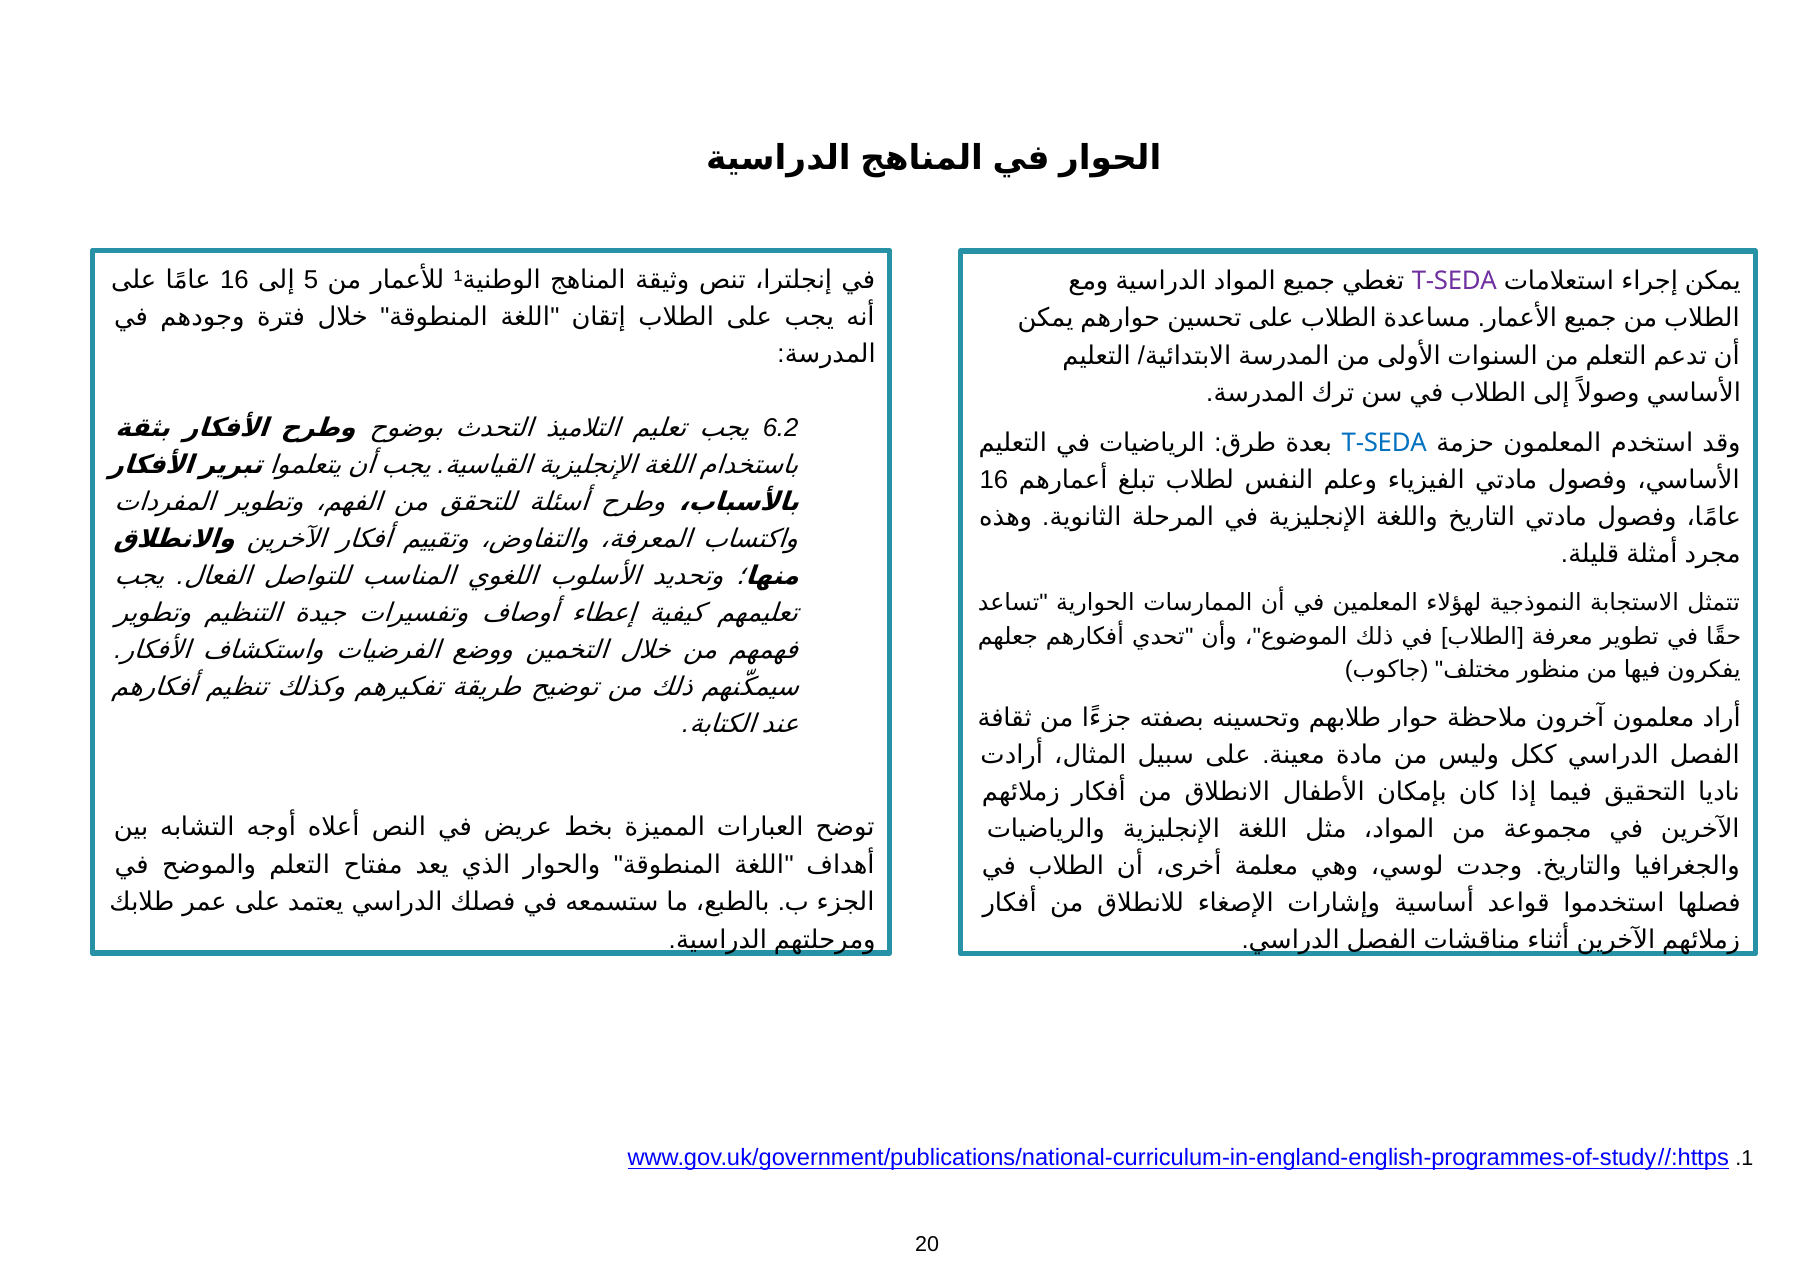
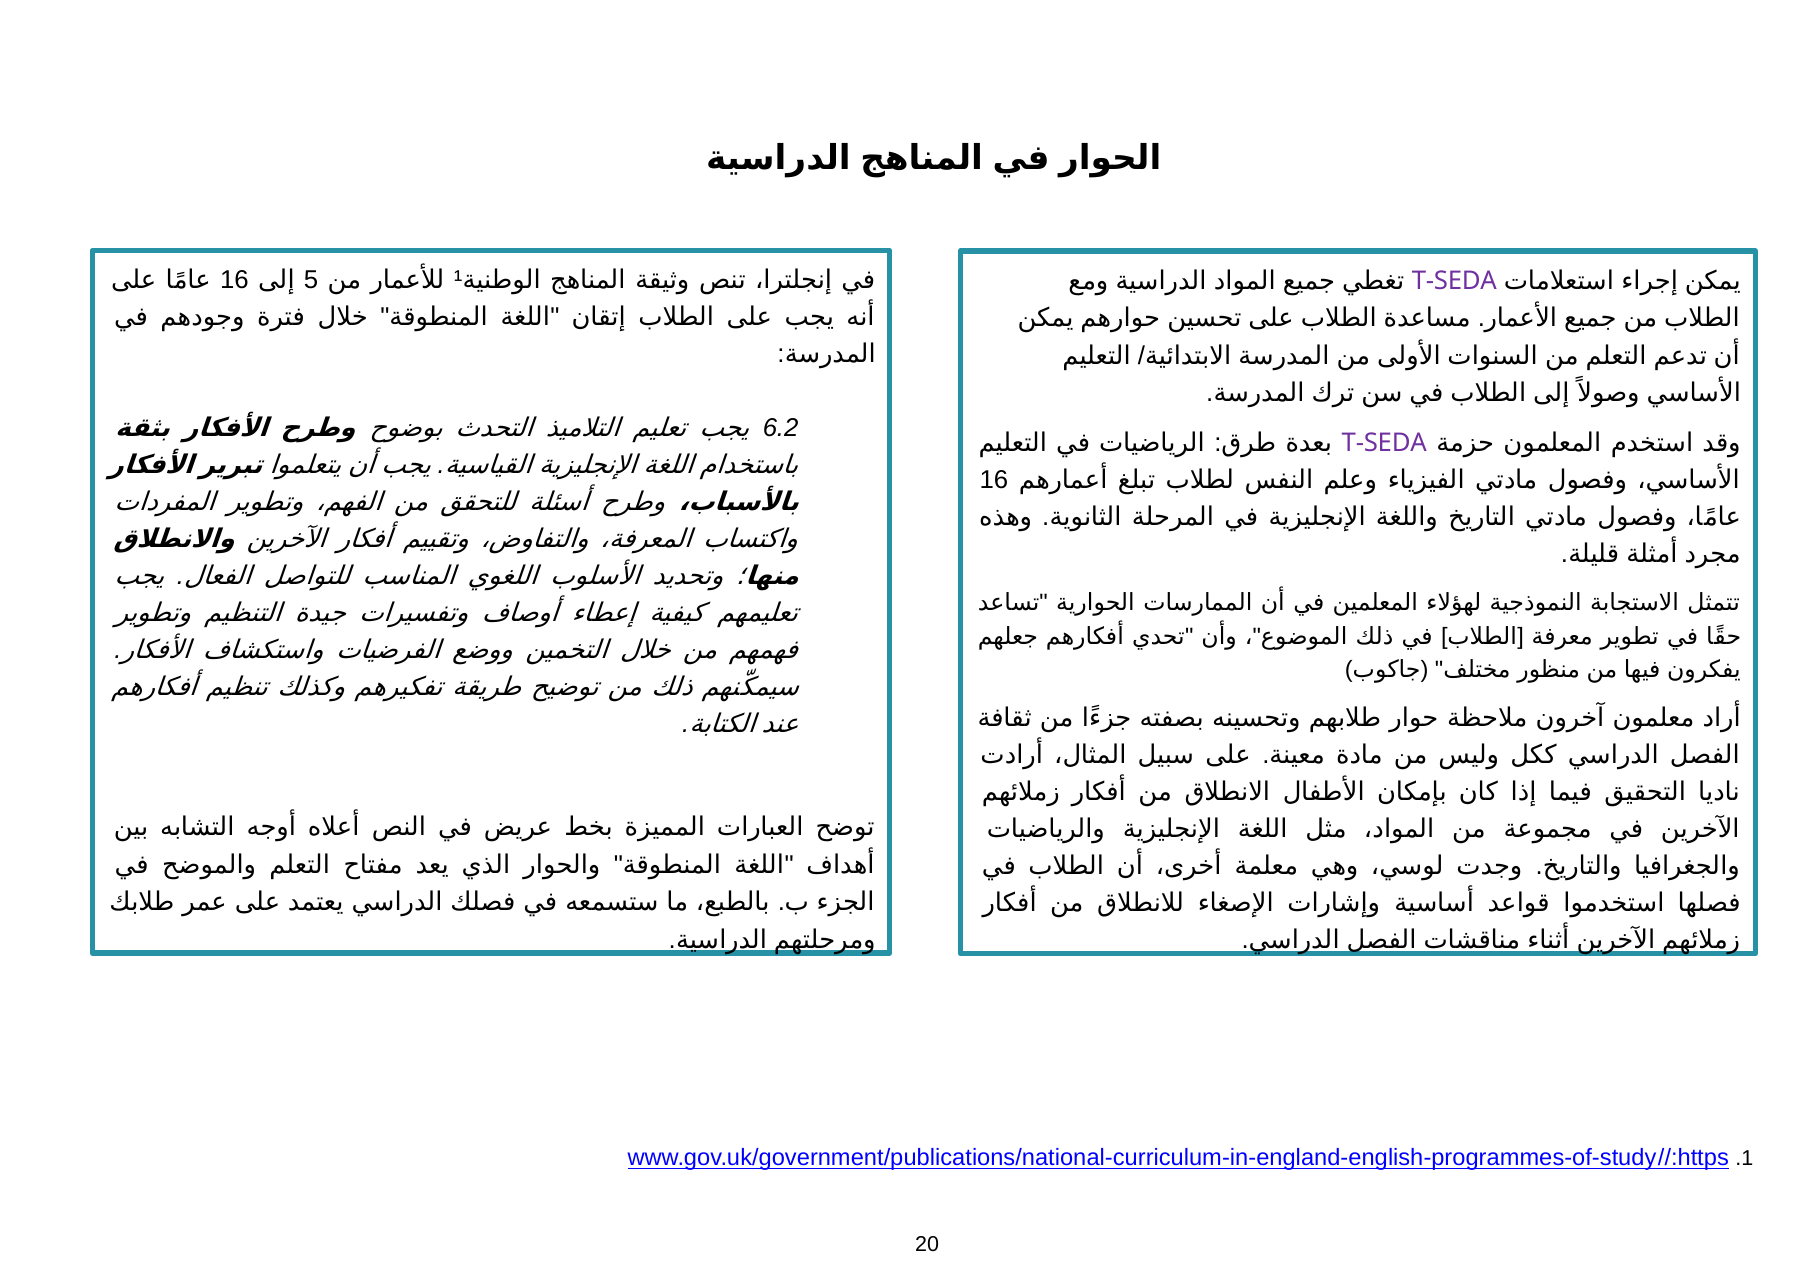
T-SEDA colour: blue -> purple (1384, 443)
